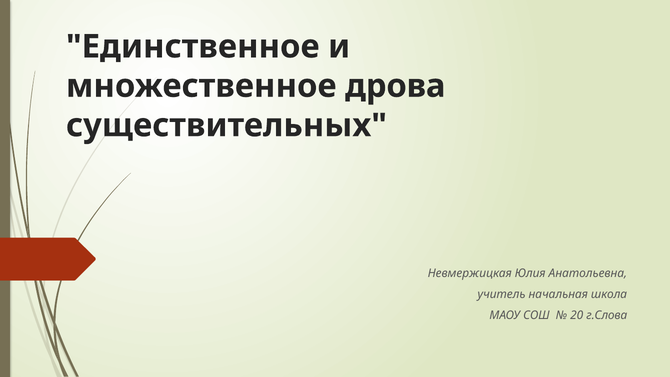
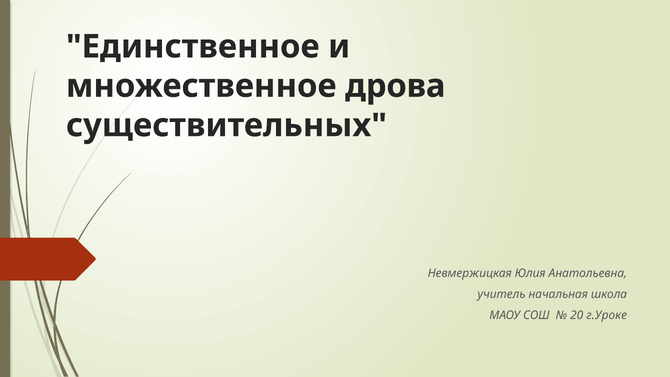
г.Слова: г.Слова -> г.Уроке (607, 315)
